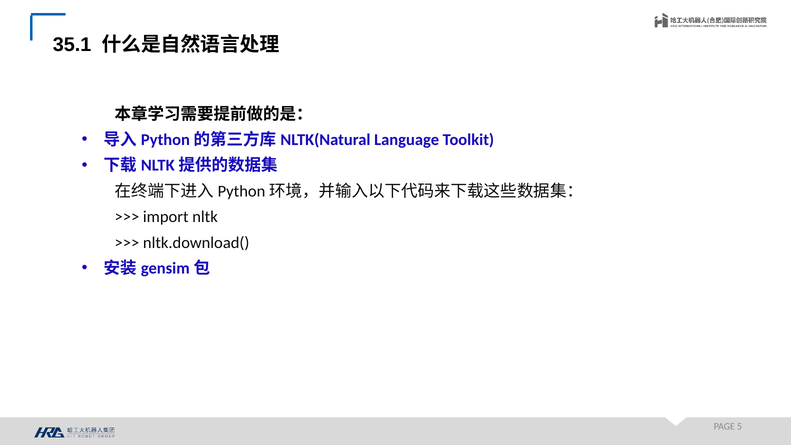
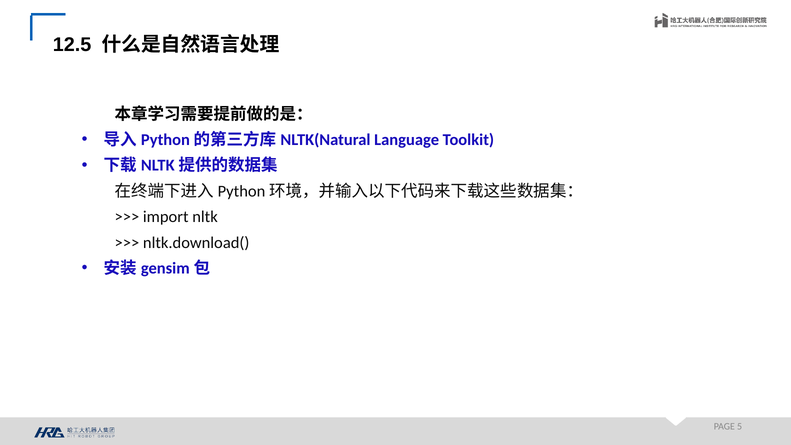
35.1: 35.1 -> 12.5 (72, 45)
